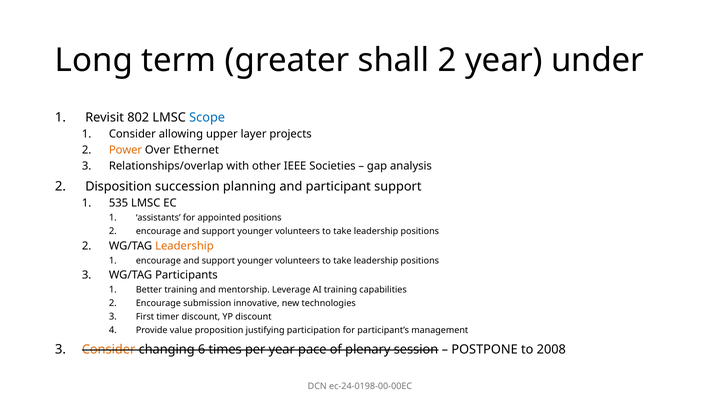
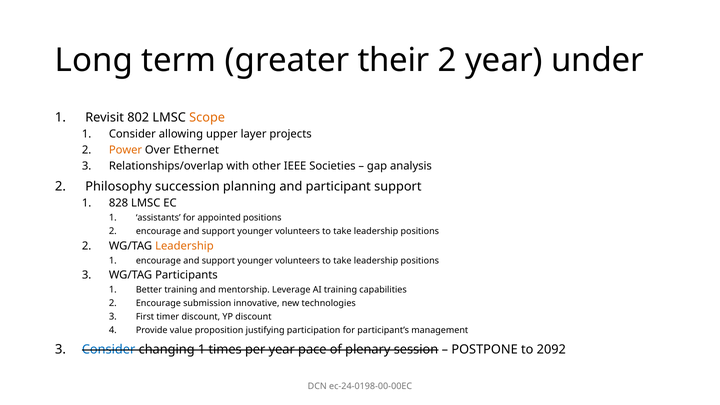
shall: shall -> their (394, 60)
Scope colour: blue -> orange (207, 117)
Disposition: Disposition -> Philosophy (118, 186)
535: 535 -> 828 (119, 203)
Consider colour: orange -> blue (109, 349)
changing 6: 6 -> 1 (202, 349)
2008: 2008 -> 2092 (551, 349)
